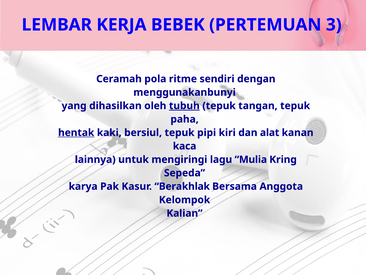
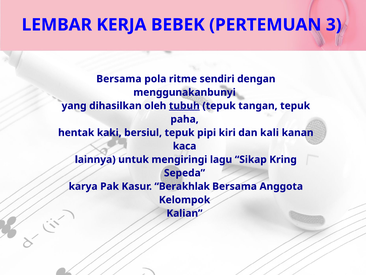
Ceramah: Ceramah -> Bersama (119, 79)
hentak underline: present -> none (76, 132)
alat: alat -> kali (270, 132)
Mulia: Mulia -> Sikap (251, 159)
